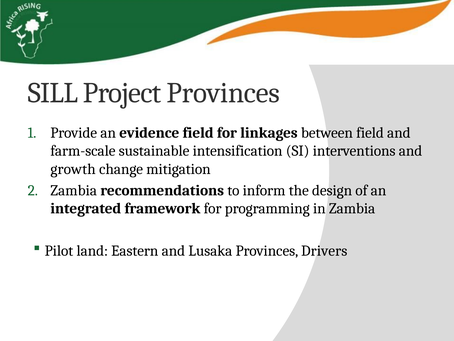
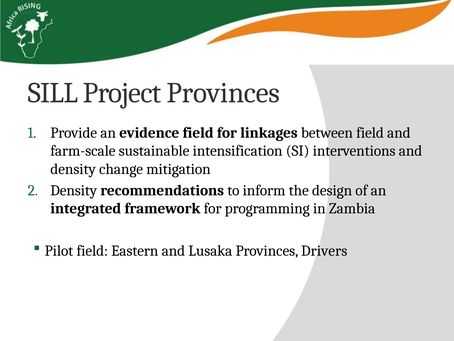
growth: growth -> density (73, 169)
Zambia: Zambia -> Density (74, 190)
Pilot land: land -> field (92, 251)
